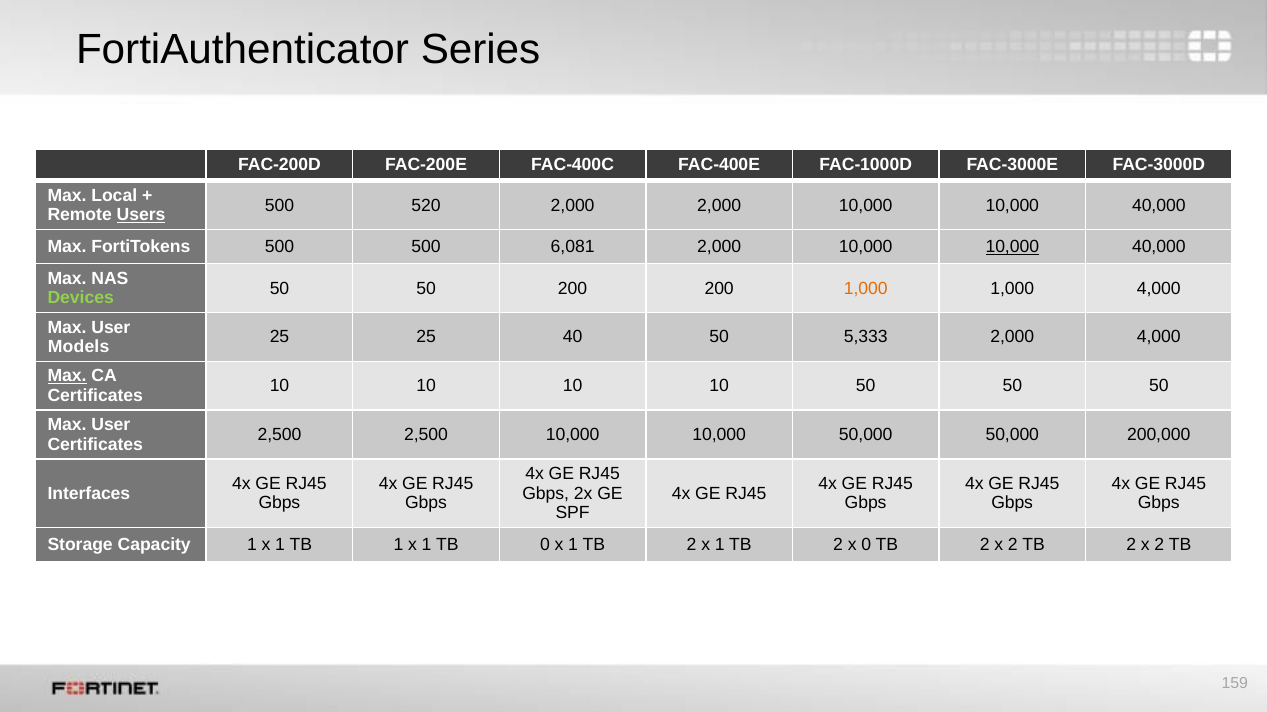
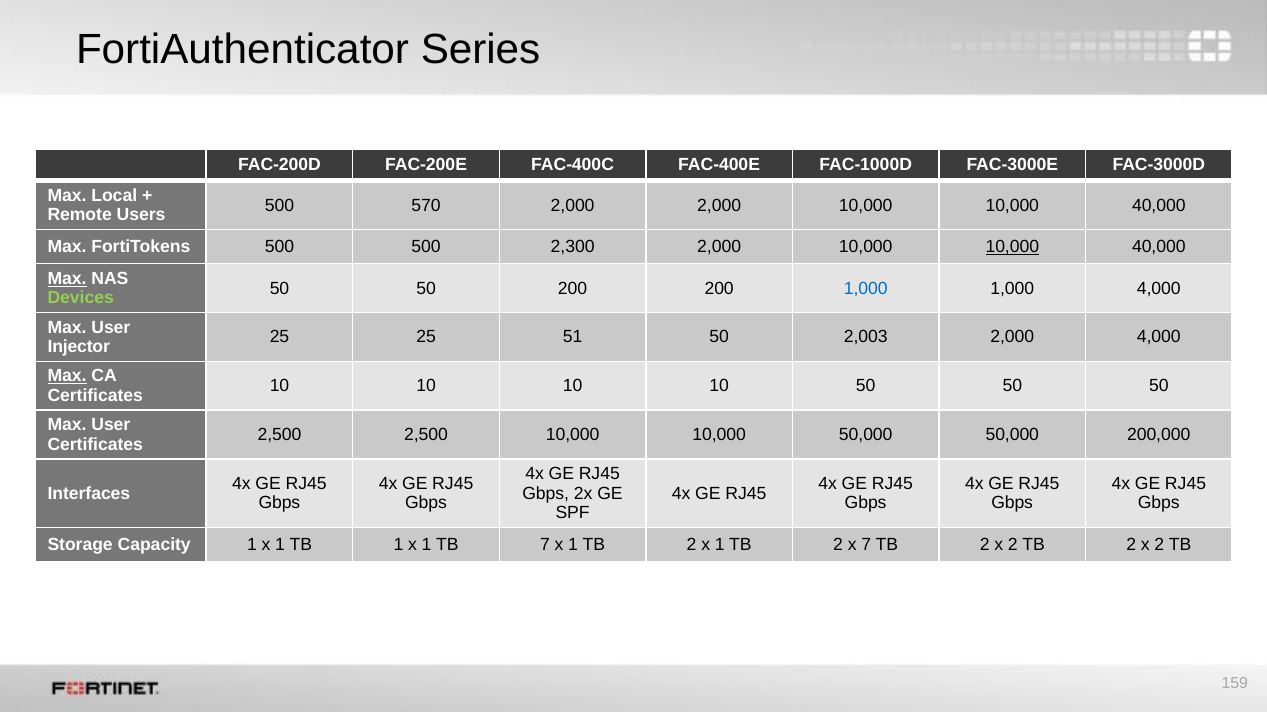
520: 520 -> 570 (426, 206)
Users underline: present -> none (141, 215)
6,081: 6,081 -> 2,300 (573, 247)
Max underline: none -> present (67, 279)
1,000 colour: orange -> blue (866, 289)
40: 40 -> 51 (573, 337)
5,333: 5,333 -> 2,003 (866, 337)
Models: Models -> Injector (79, 347)
TB 0: 0 -> 7 (545, 545)
x 0: 0 -> 7 (866, 545)
